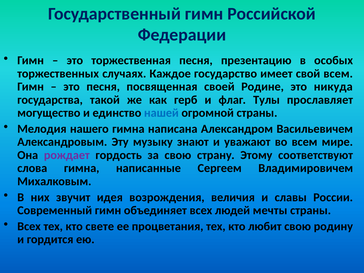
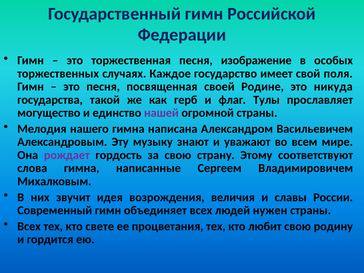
презентацию: презентацию -> изображение (256, 60)
свой всем: всем -> поля (338, 74)
нашей colour: blue -> purple (161, 113)
мечты: мечты -> нужен (270, 210)
